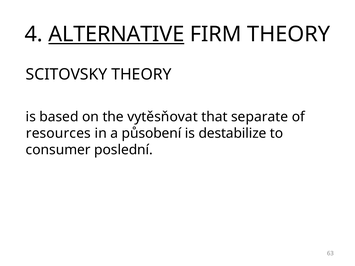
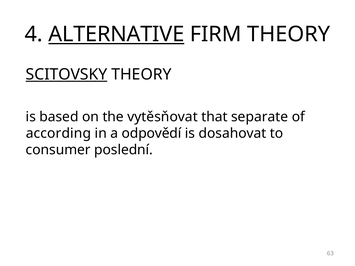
SCITOVSKY underline: none -> present (66, 74)
resources: resources -> according (58, 133)
působení: působení -> odpovědí (152, 133)
destabilize: destabilize -> dosahovat (232, 133)
